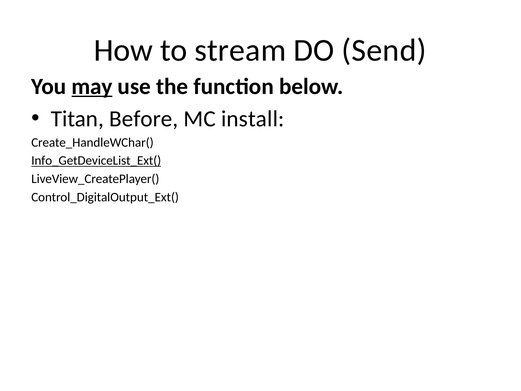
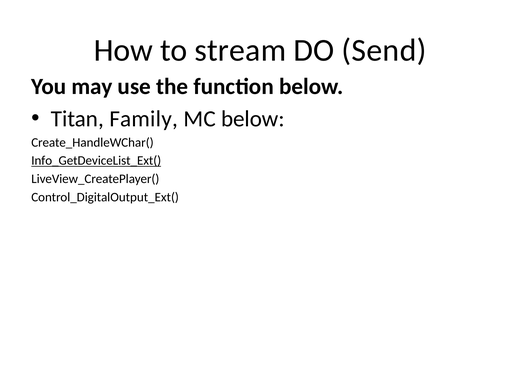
may underline: present -> none (92, 86)
Before: Before -> Family (144, 119)
MC install: install -> below (253, 119)
